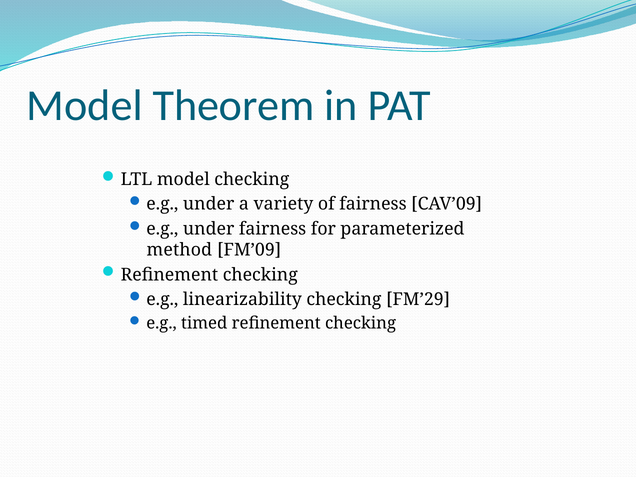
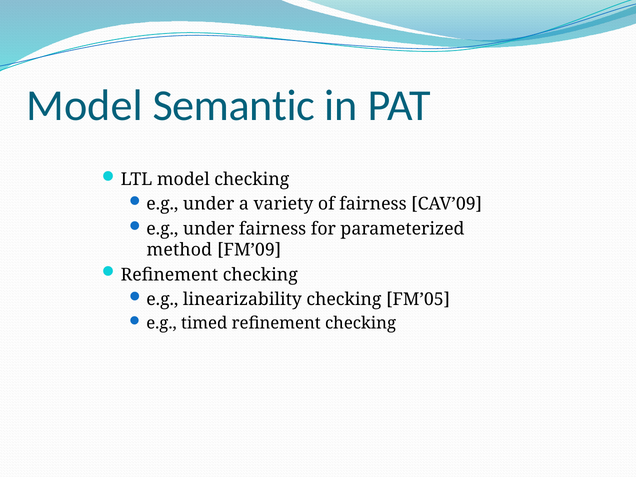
Theorem: Theorem -> Semantic (234, 106)
FM’29: FM’29 -> FM’05 (418, 299)
